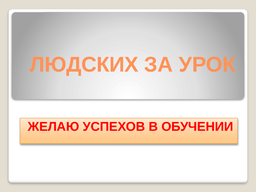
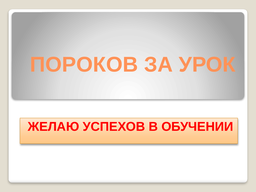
ЛЮДСКИХ: ЛЮДСКИХ -> ПОРОКОВ (84, 65)
